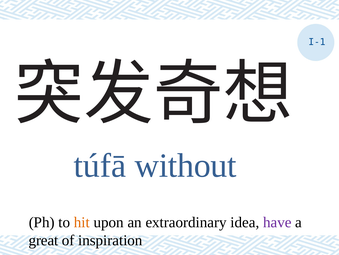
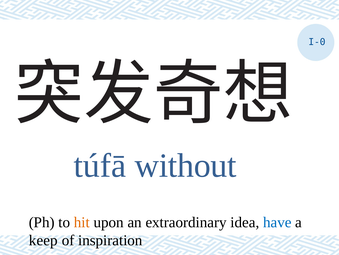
I-1: I-1 -> I-0 (317, 42)
have colour: purple -> blue (277, 222)
great: great -> keep (43, 240)
